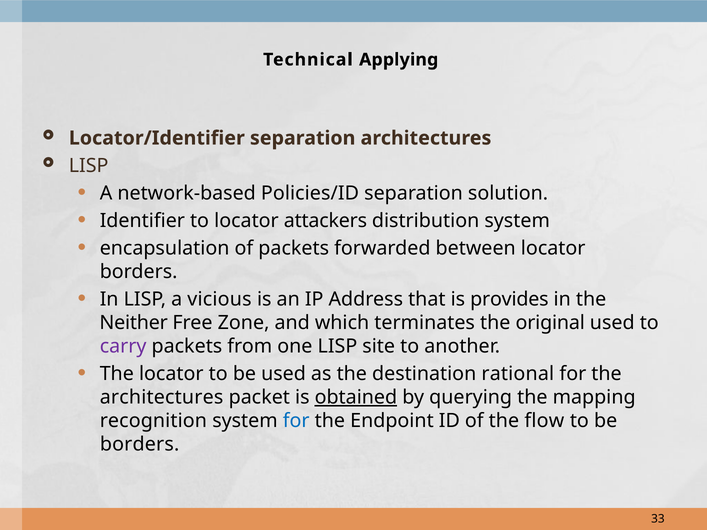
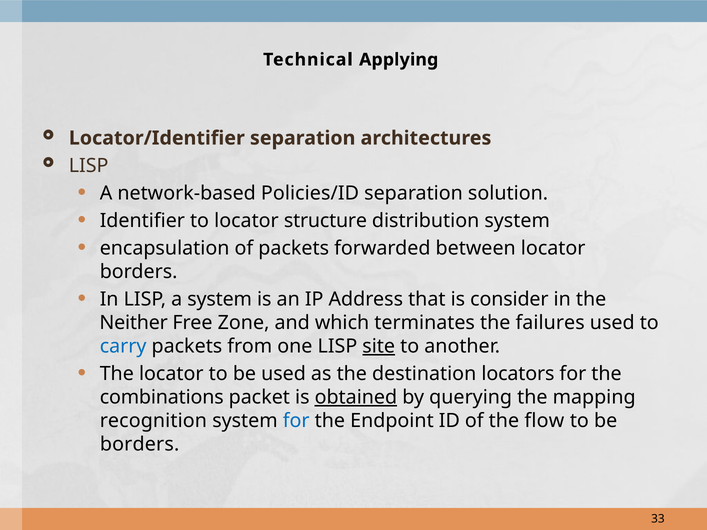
attackers: attackers -> structure (325, 221)
a vicious: vicious -> system (220, 299)
provides: provides -> consider (509, 299)
original: original -> failures (550, 323)
carry colour: purple -> blue (123, 346)
site underline: none -> present (379, 346)
rational: rational -> locators (518, 374)
architectures: architectures -> combinations (162, 397)
